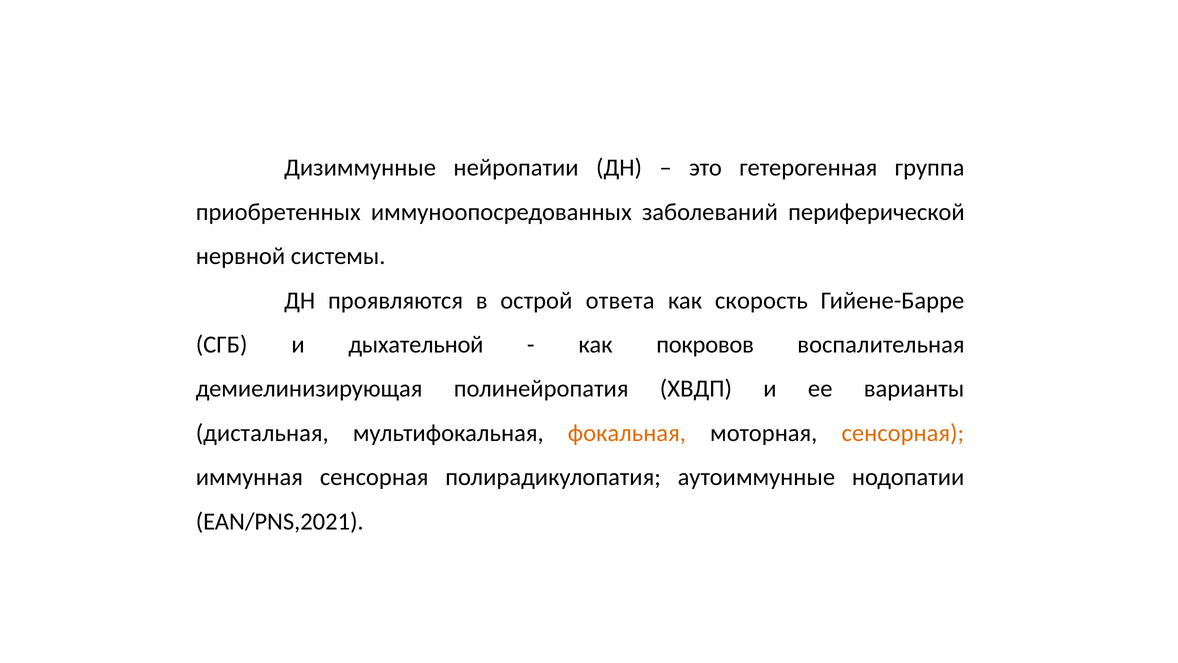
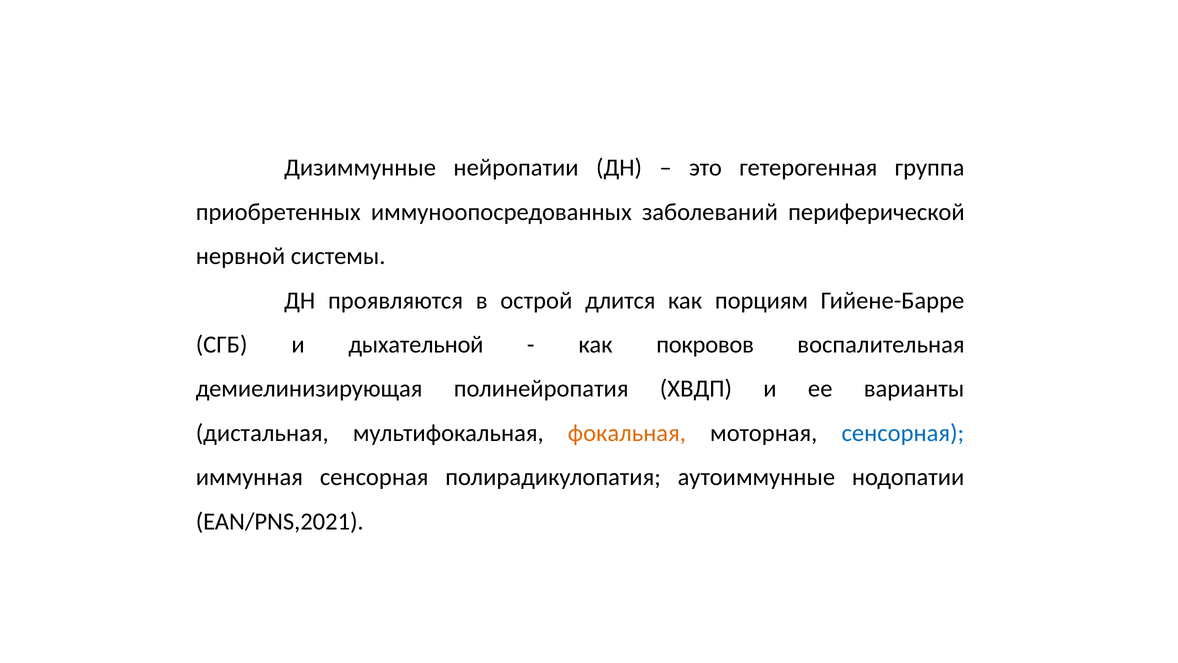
ответа: ответа -> длится (620, 300)
скорость: скорость -> порциям (762, 300)
сенсорная colour: orange -> blue (903, 433)
